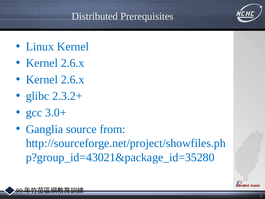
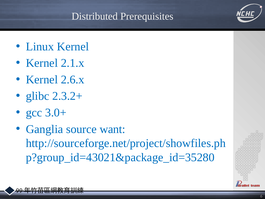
2.6.x: 2.6.x -> 2.1.x (73, 63)
from: from -> want (113, 129)
